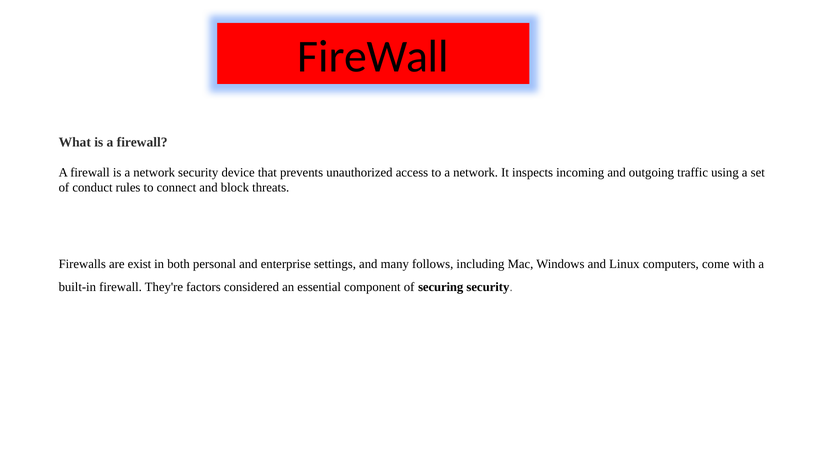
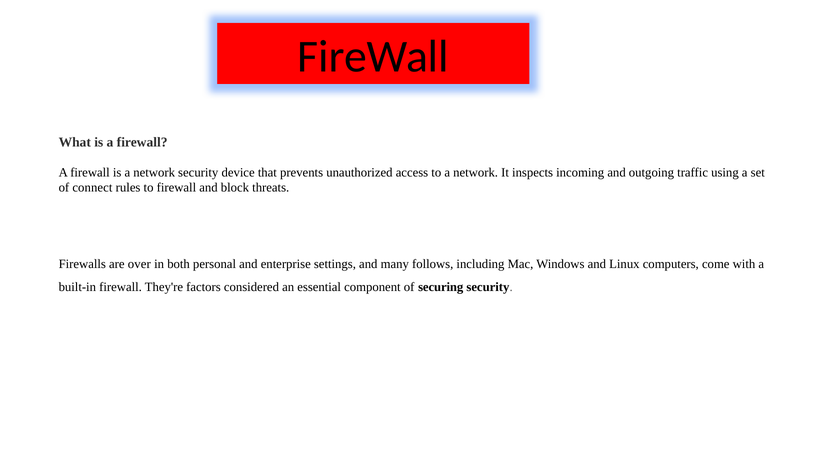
conduct: conduct -> connect (92, 188)
to connect: connect -> firewall (176, 188)
exist: exist -> over (139, 264)
